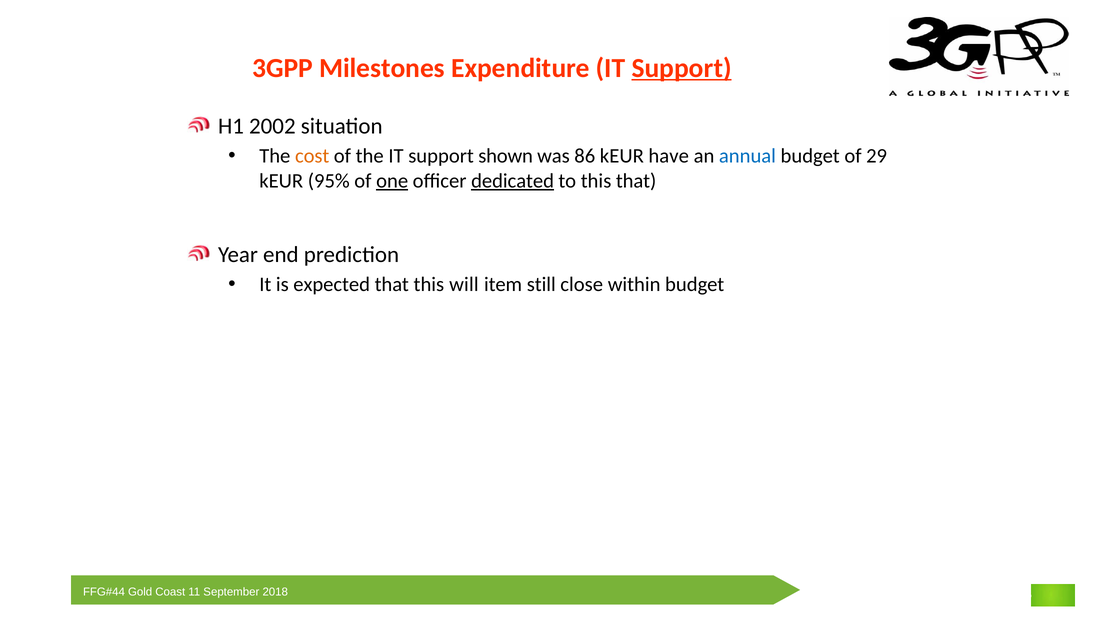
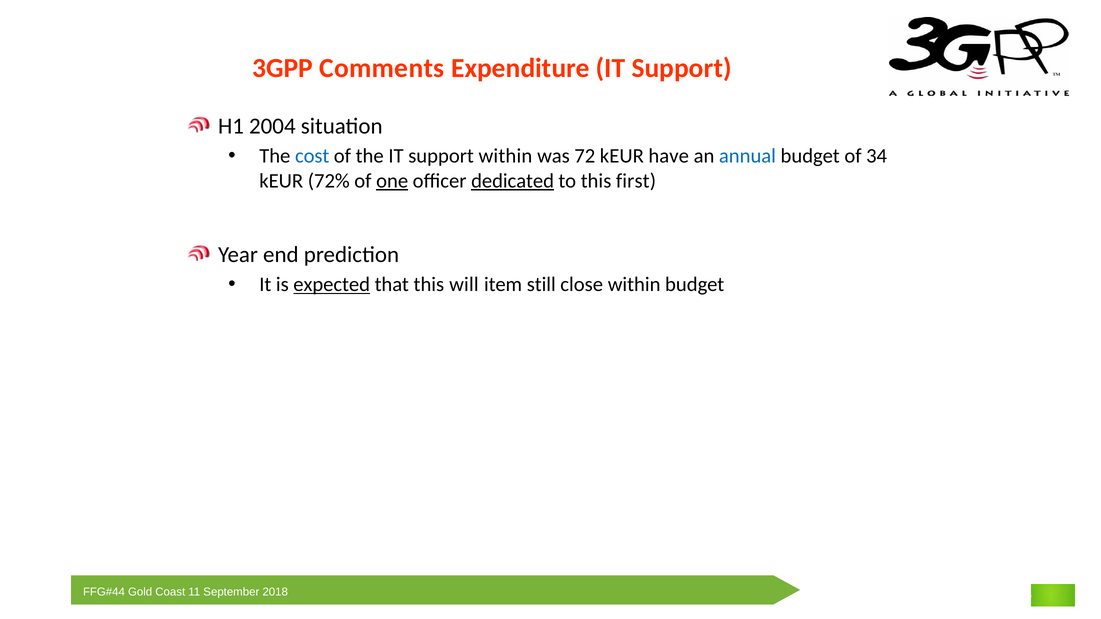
Milestones: Milestones -> Comments (382, 68)
Support underline: present -> none (682, 68)
2002: 2002 -> 2004 (272, 126)
cost colour: orange -> blue (312, 156)
support shown: shown -> within (505, 156)
86: 86 -> 72 (585, 156)
29: 29 -> 34 (877, 156)
95%: 95% -> 72% (329, 181)
this that: that -> first (636, 181)
expected underline: none -> present (332, 285)
